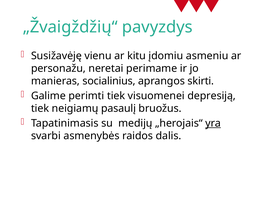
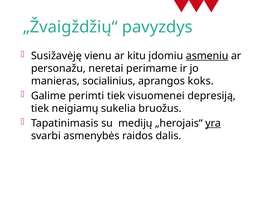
asmeniu underline: none -> present (207, 56)
skirti: skirti -> koks (201, 81)
pasaulį: pasaulį -> sukelia (118, 109)
